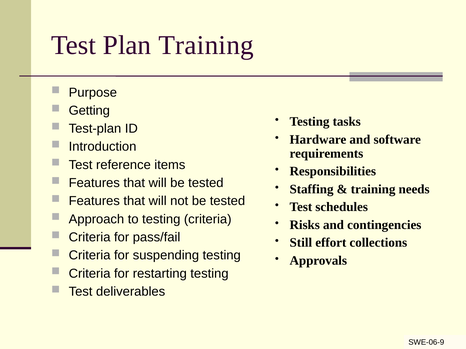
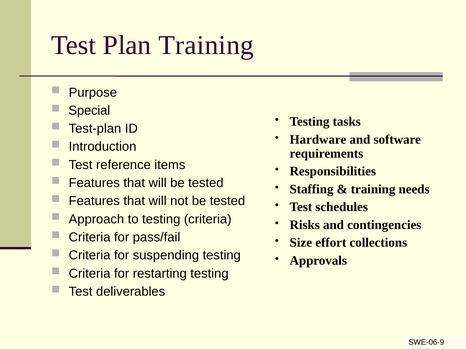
Getting: Getting -> Special (89, 111)
Still: Still -> Size (301, 243)
